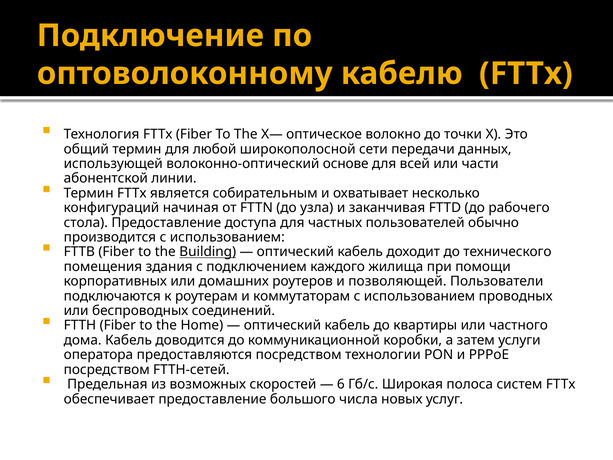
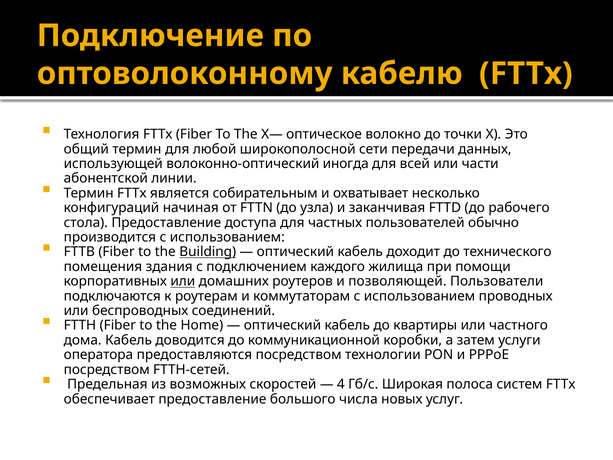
основе: основе -> иногда (346, 164)
или underline: none -> present (183, 281)
6: 6 -> 4 (341, 384)
